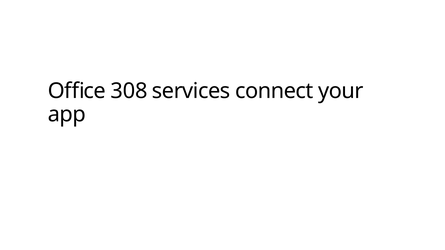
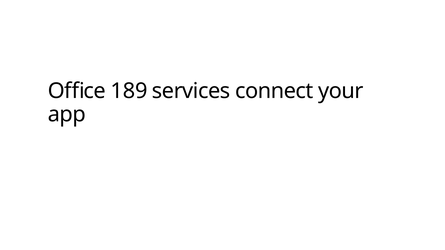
308: 308 -> 189 (129, 91)
